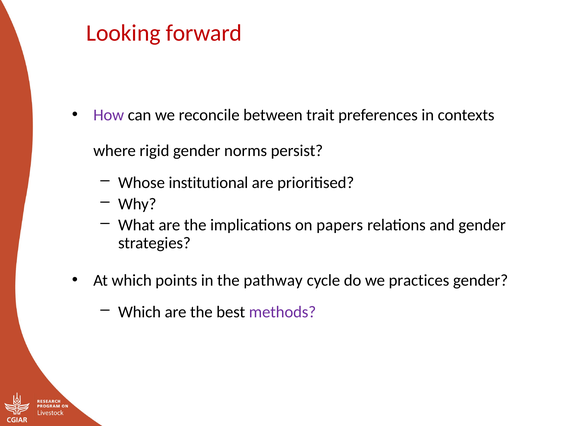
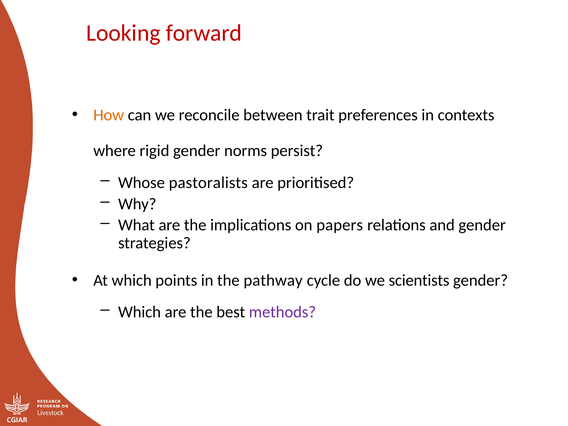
How colour: purple -> orange (109, 115)
institutional: institutional -> pastoralists (208, 183)
practices: practices -> scientists (419, 280)
